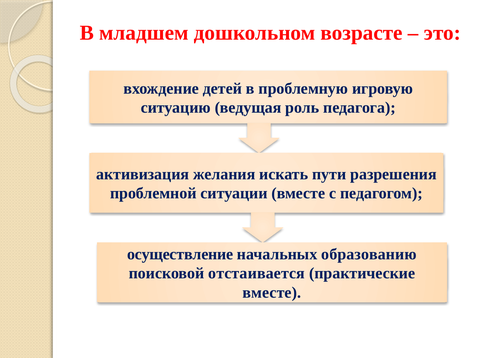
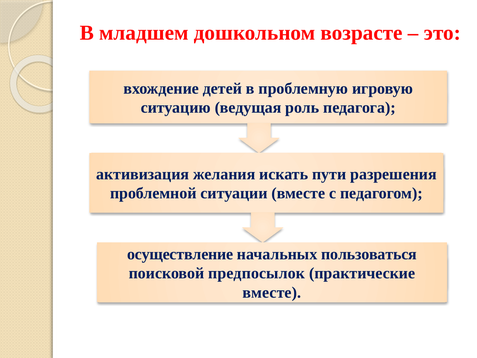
образованию: образованию -> пользоваться (369, 254)
отстаивается: отстаивается -> предпосылок (257, 273)
